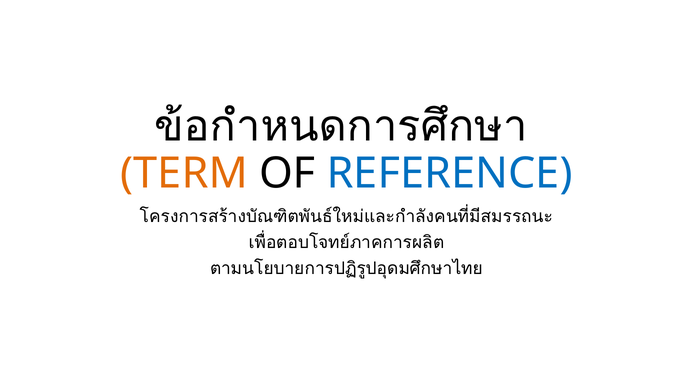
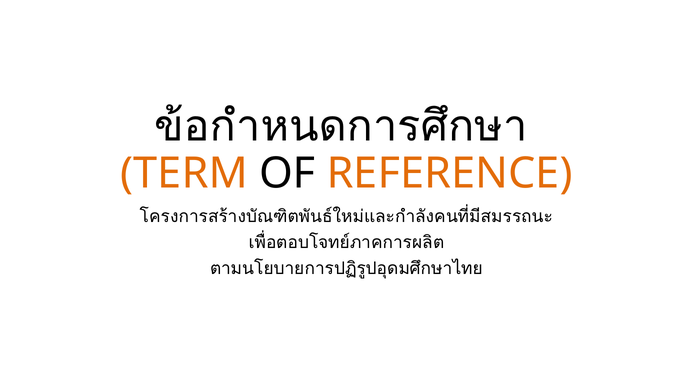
REFERENCE colour: blue -> orange (450, 173)
